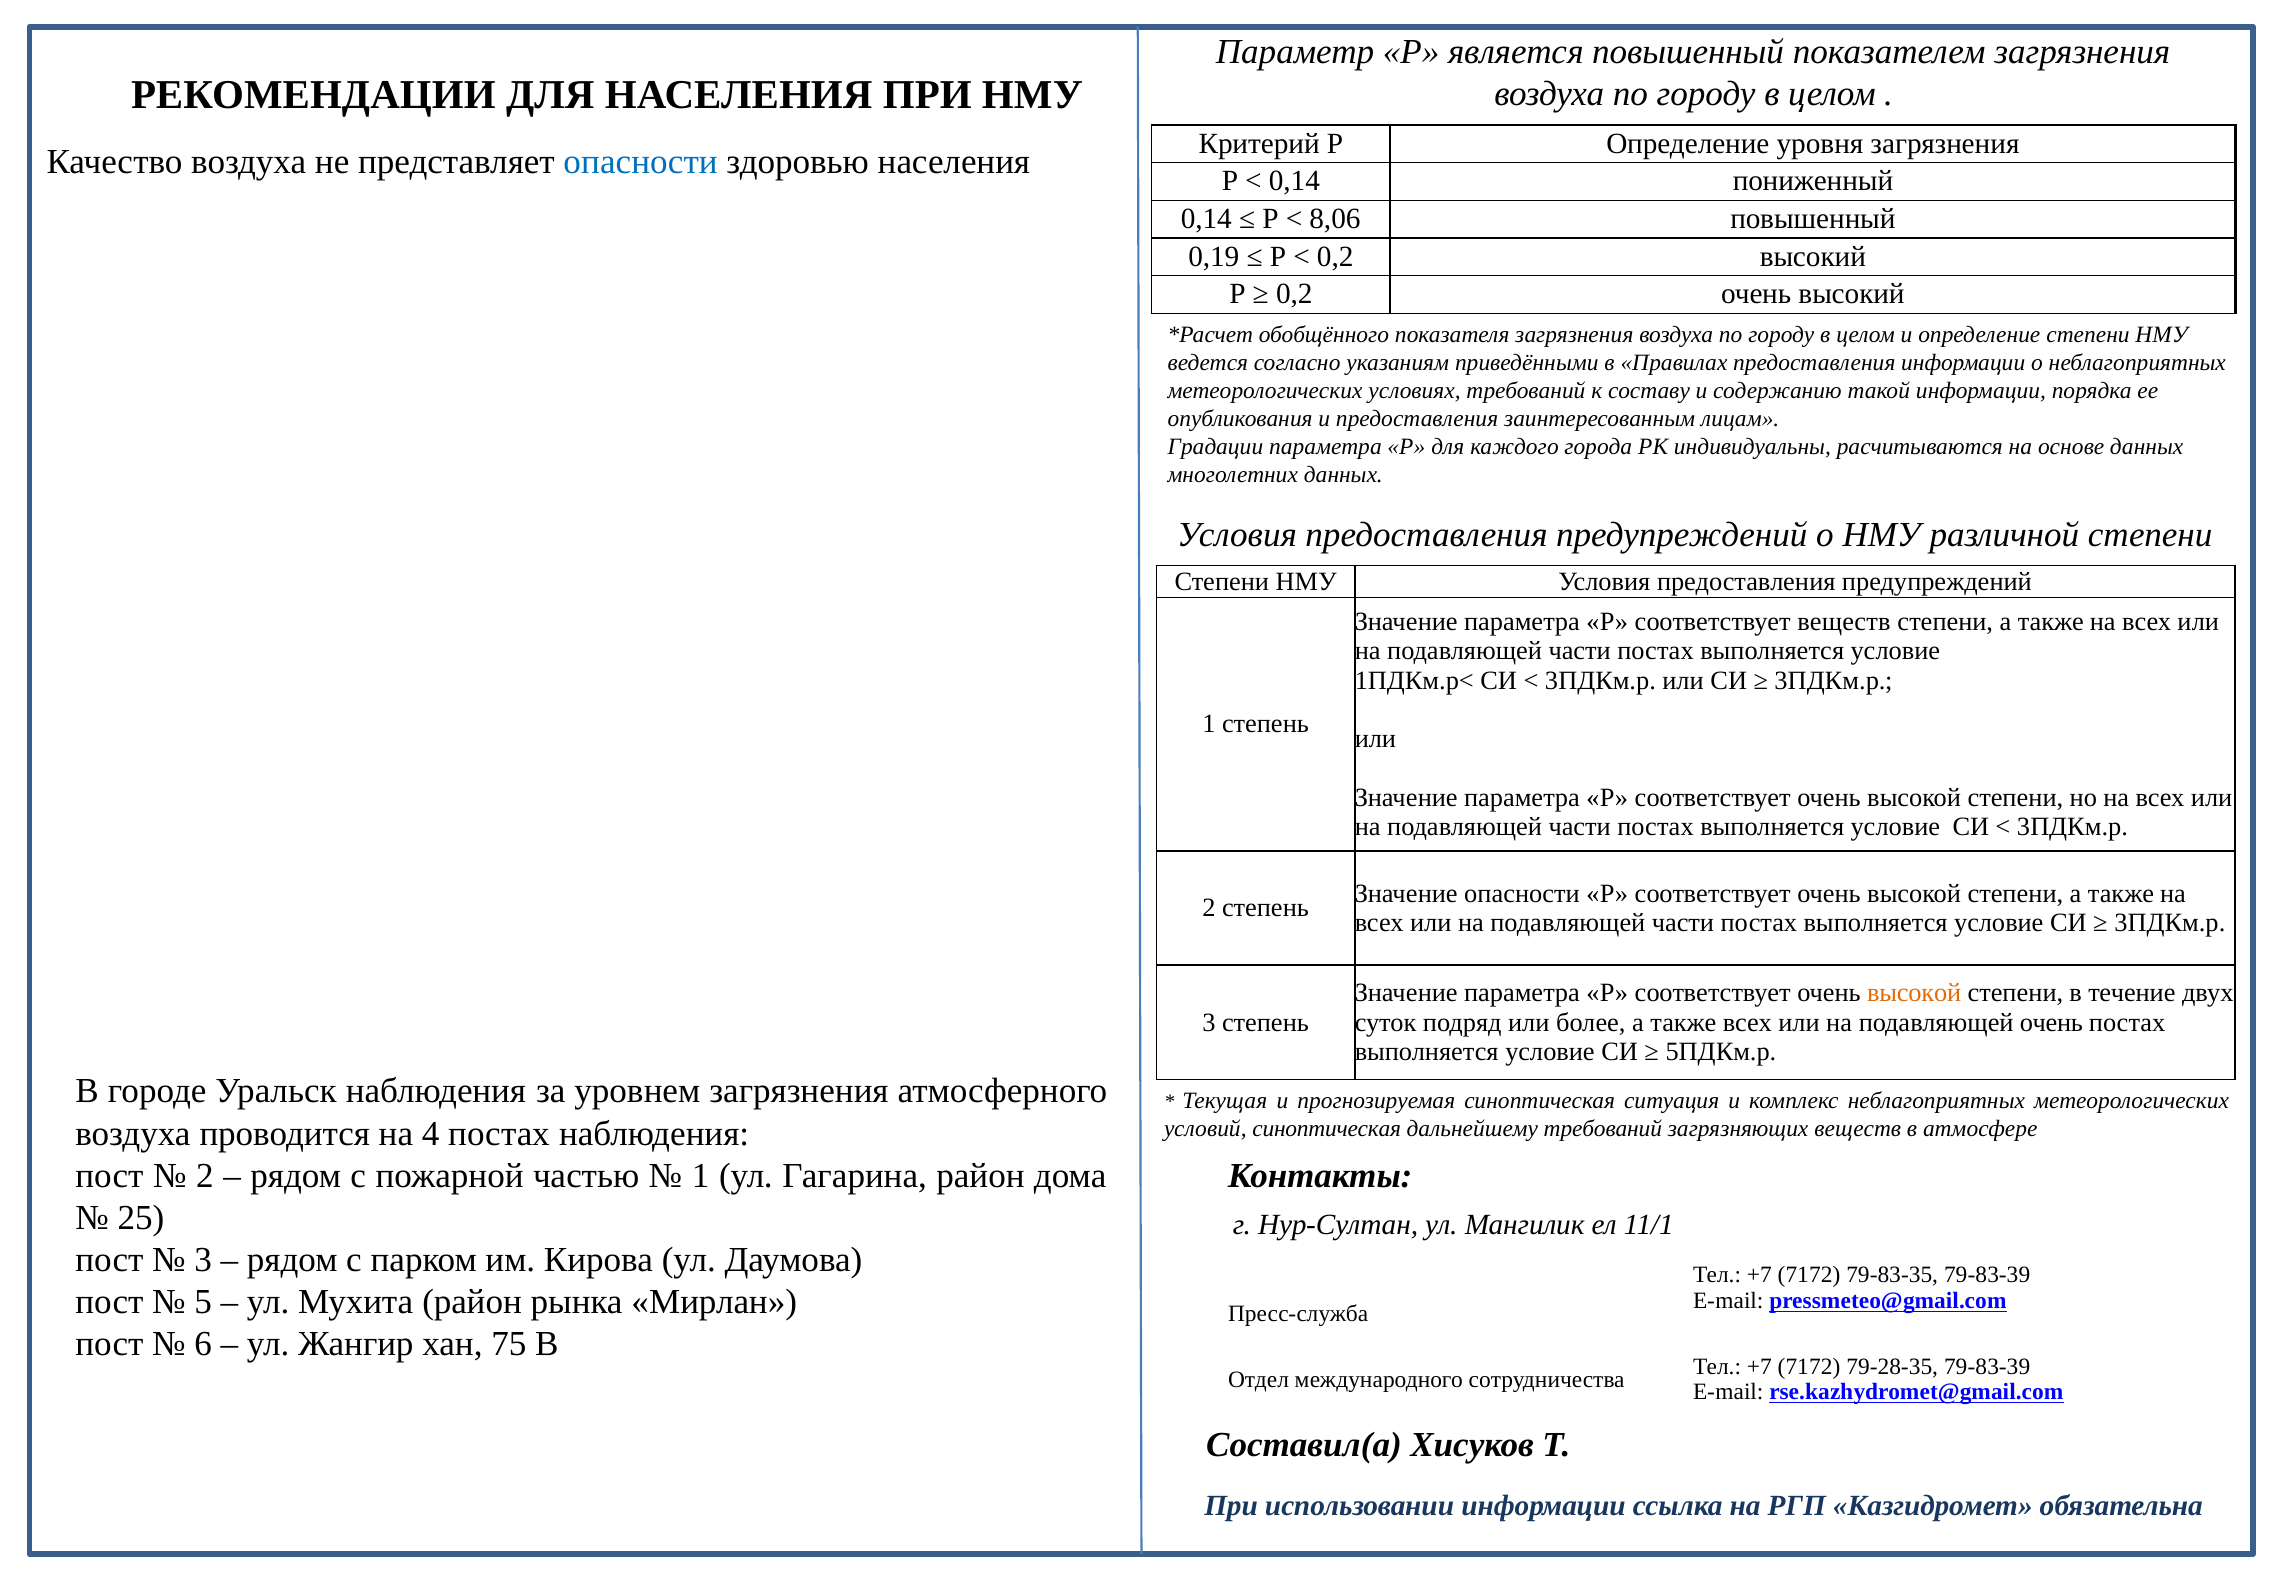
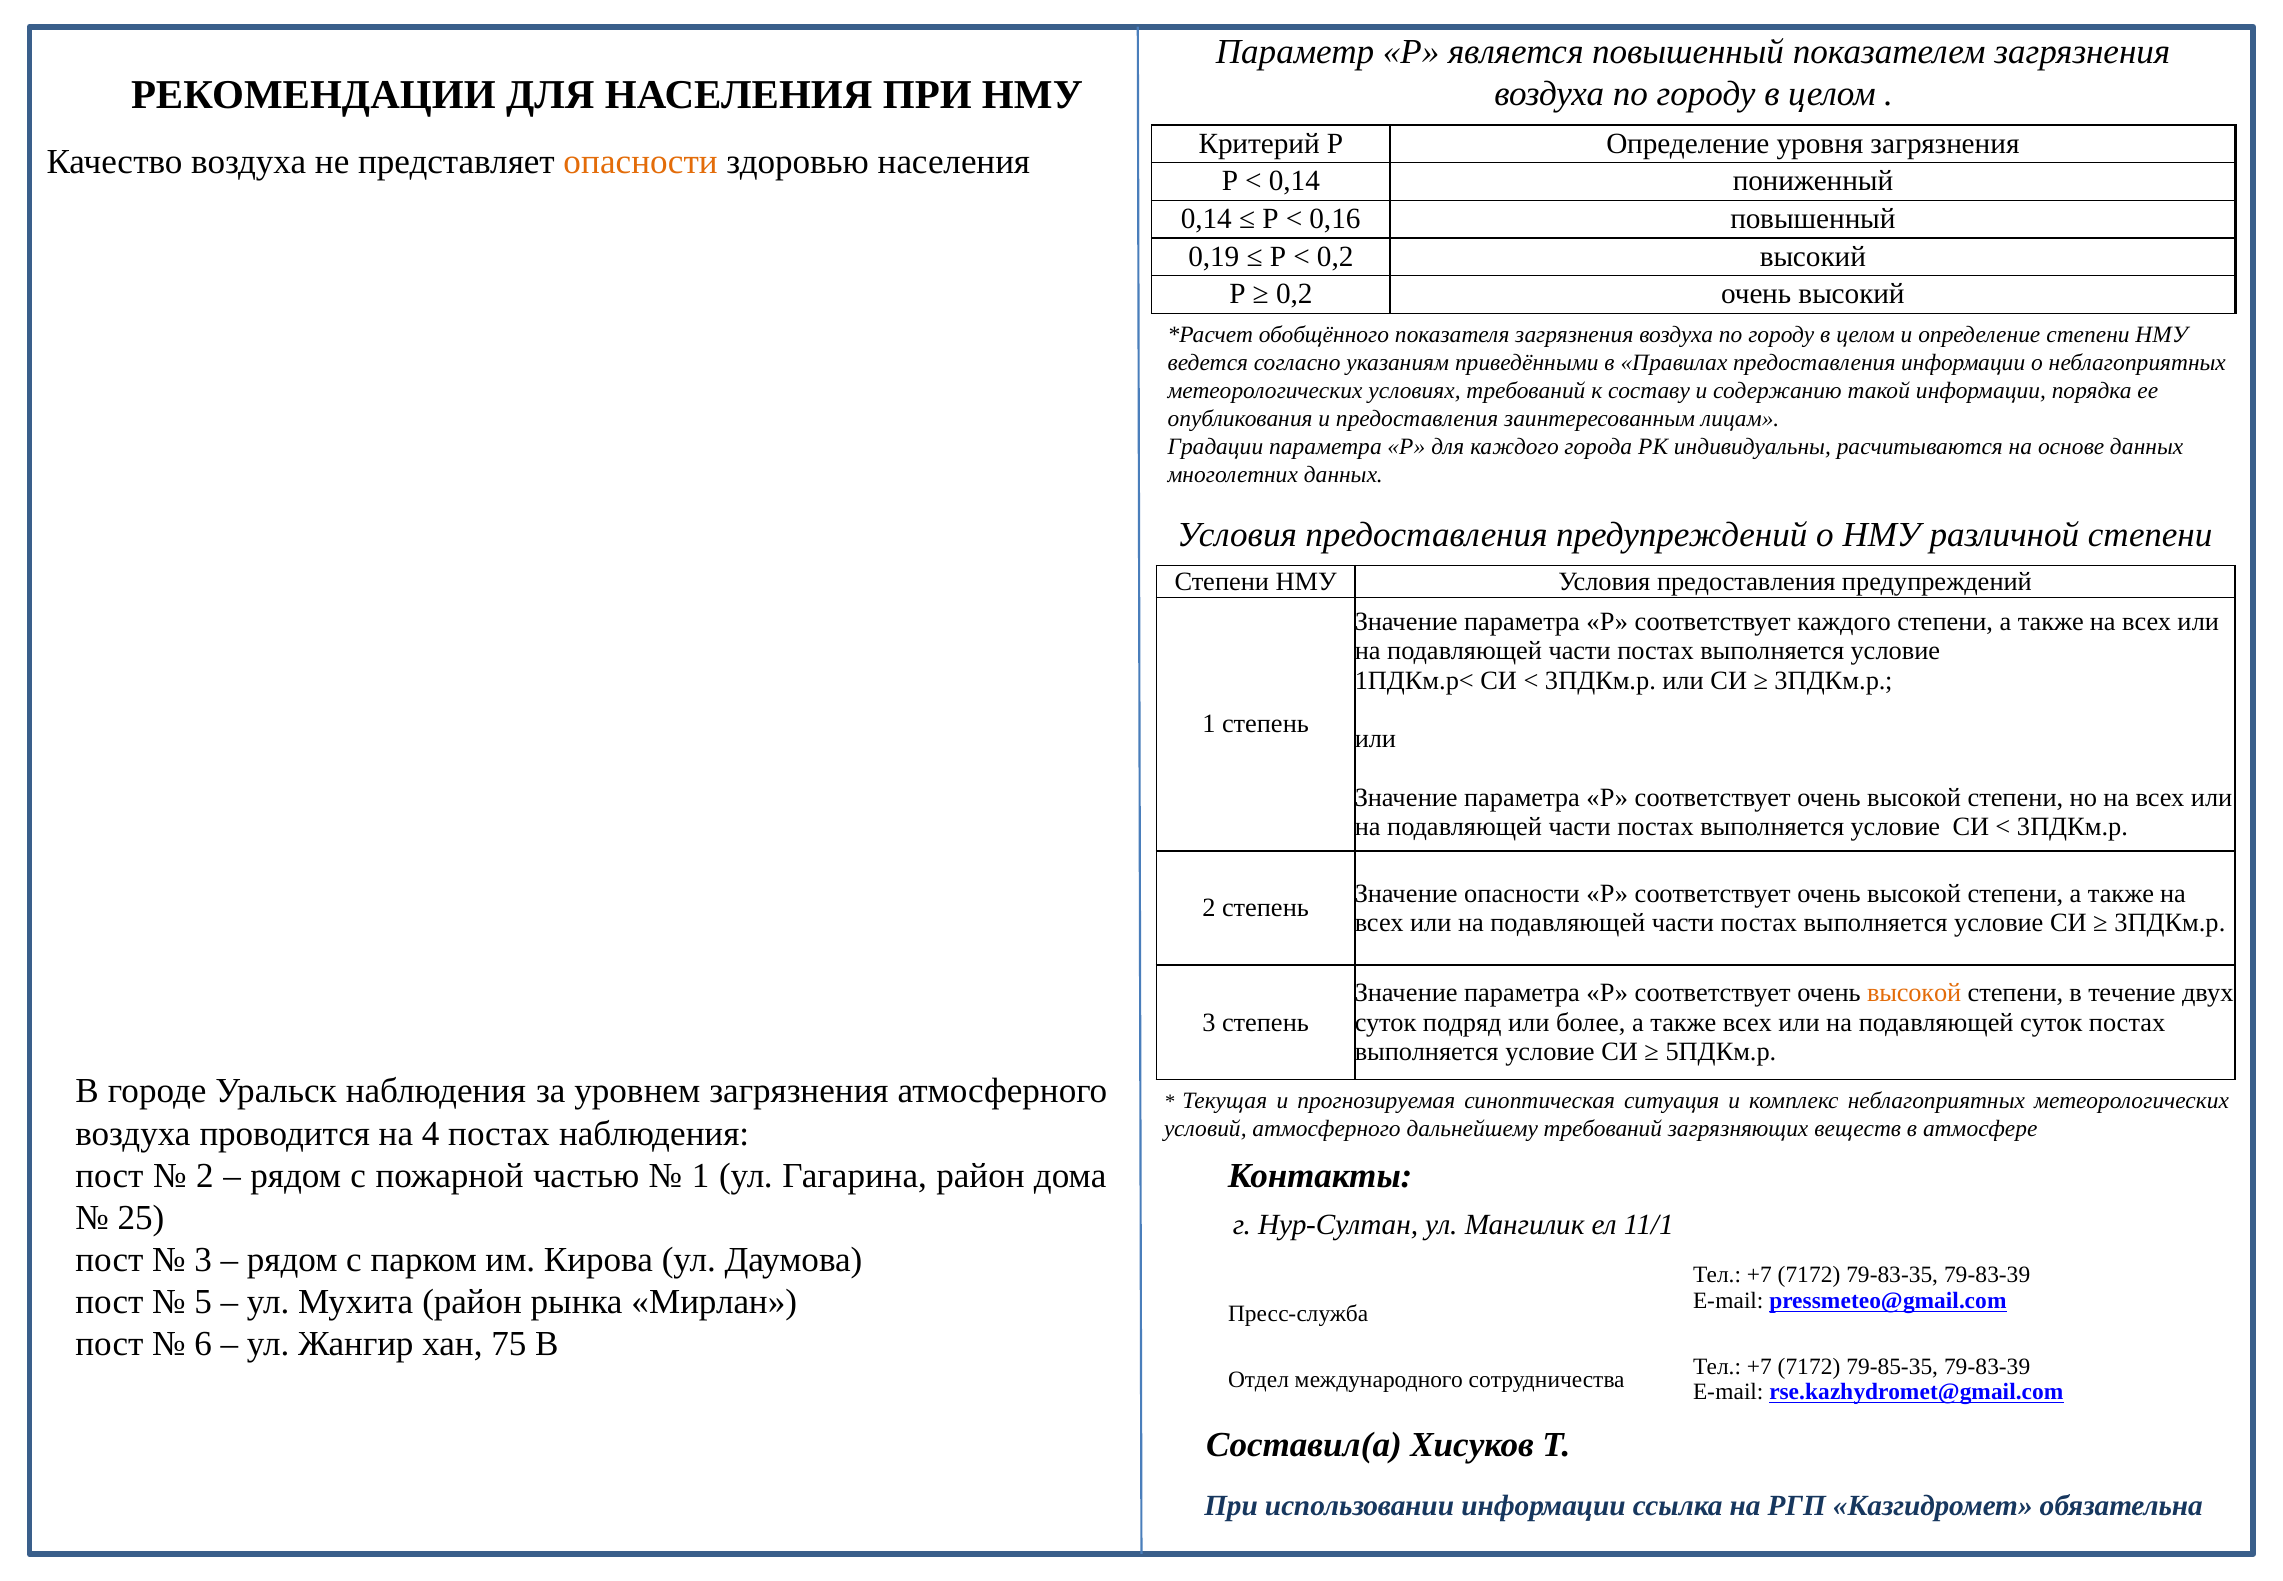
опасности colour: blue -> orange (641, 162)
8,06: 8,06 -> 0,16 (1335, 219)
соответствует веществ: веществ -> каждого (1844, 622)
подавляющей очень: очень -> суток (2051, 1022)
условий синоптическая: синоптическая -> атмосферного (1327, 1129)
79-28-35: 79-28-35 -> 79-85-35 (1892, 1366)
